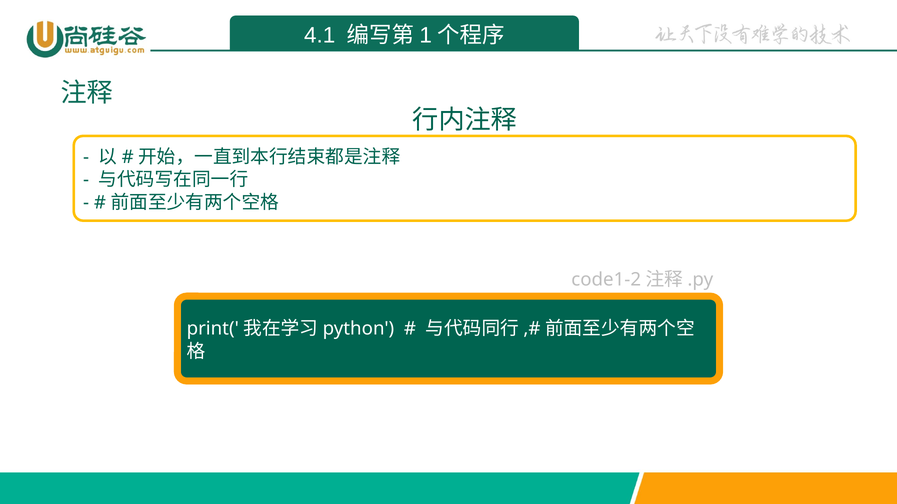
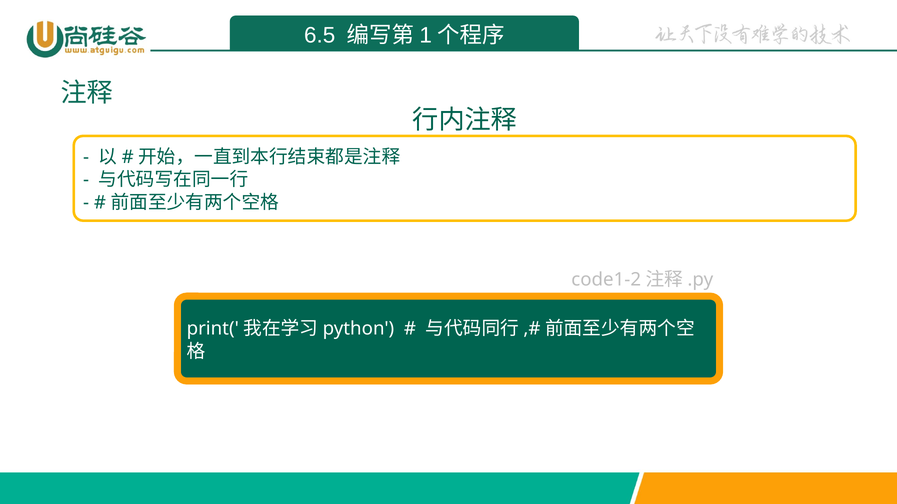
4.1: 4.1 -> 6.5 (320, 36)
